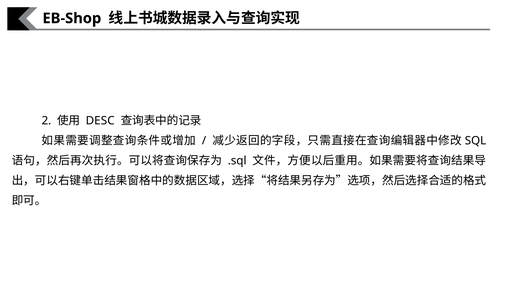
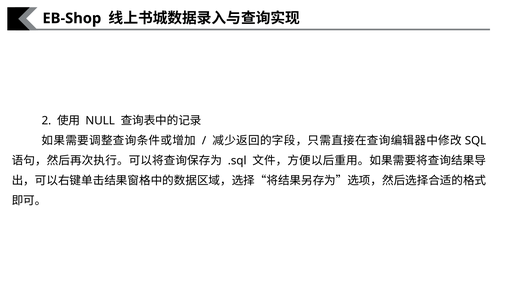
DESC: DESC -> NULL (100, 121)
